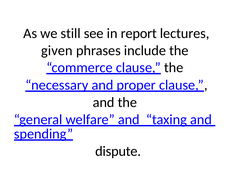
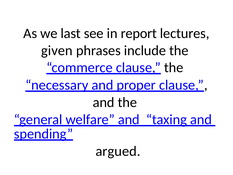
still: still -> last (71, 33)
dispute: dispute -> argued (118, 151)
